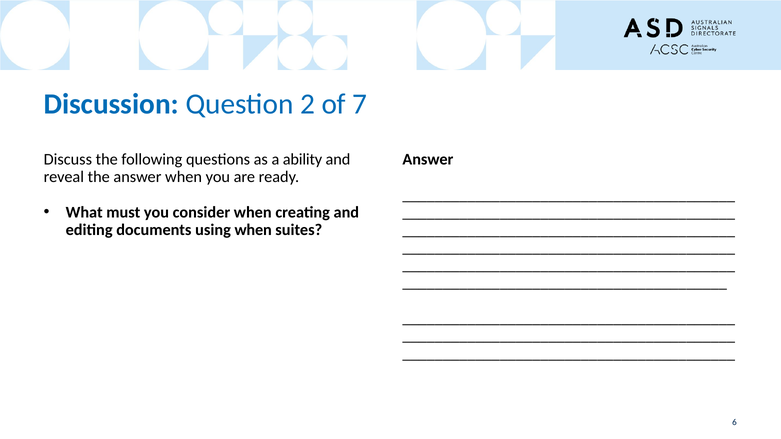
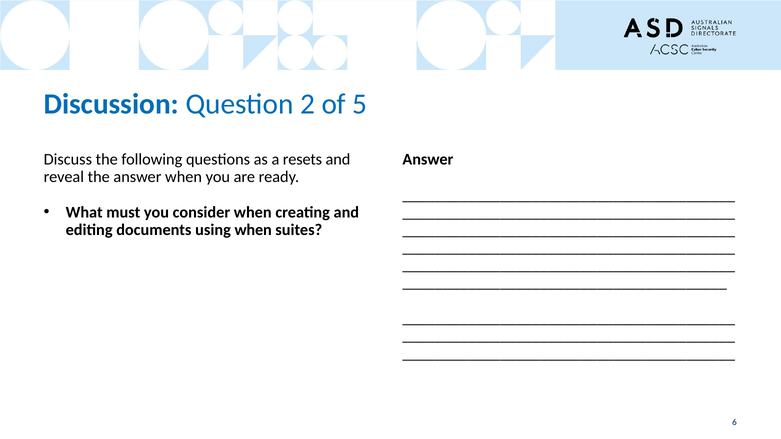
7: 7 -> 5 (360, 104)
ability: ability -> resets (302, 159)
